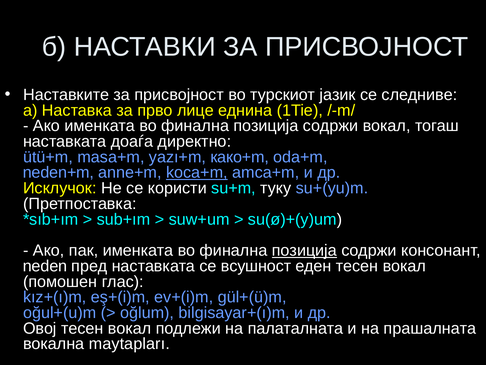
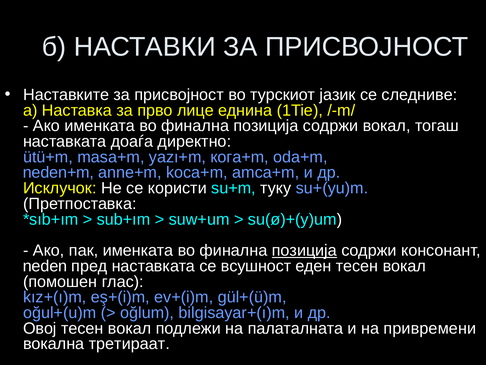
како+m: како+m -> кога+m (240, 157)
koca+m underline: present -> none (197, 172)
прашалната: прашалната -> привремени (430, 328)
maytapları: maytapları -> третираат (129, 344)
